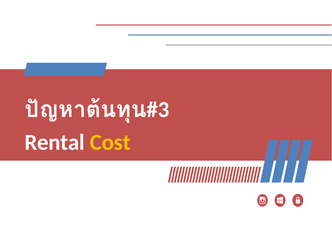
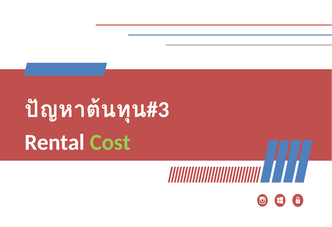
Cost colour: yellow -> light green (110, 142)
